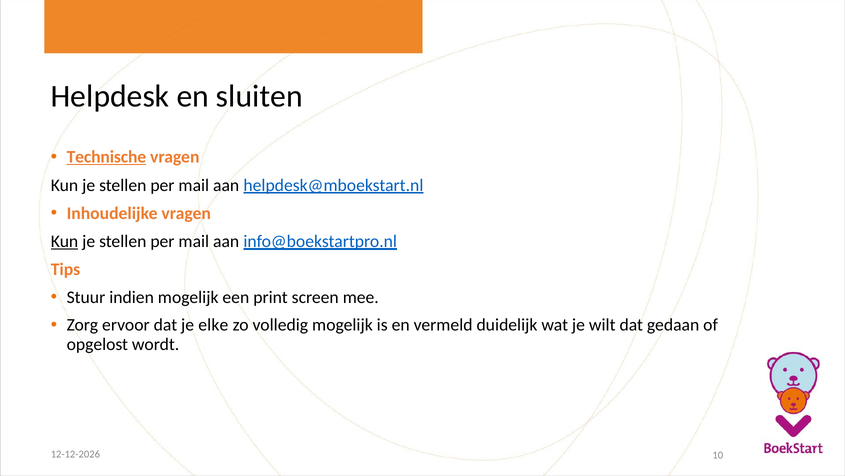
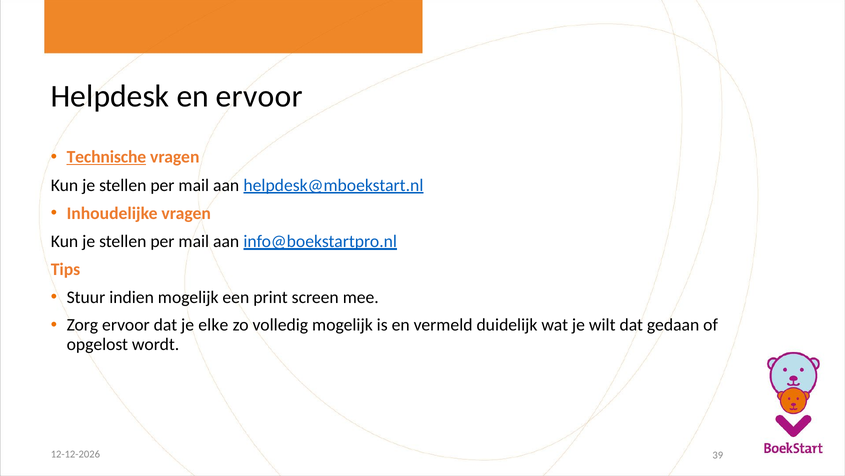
en sluiten: sluiten -> ervoor (259, 96)
Kun underline: present -> none (65, 241)
10: 10 -> 39 (718, 455)
